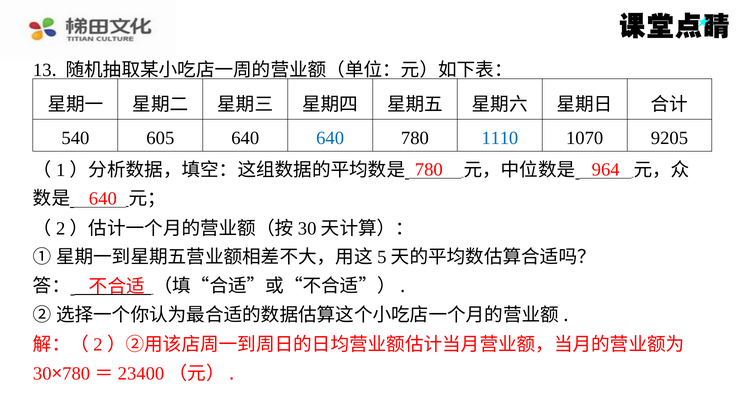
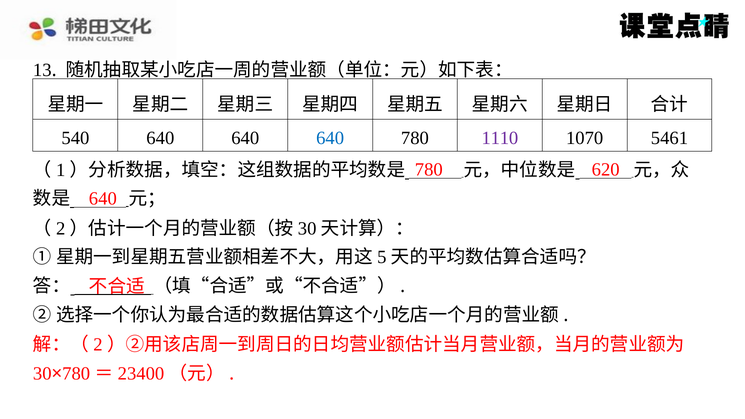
540 605: 605 -> 640 (160, 138)
1110 colour: blue -> purple (500, 138)
9205: 9205 -> 5461 (669, 138)
964: 964 -> 620 (606, 170)
